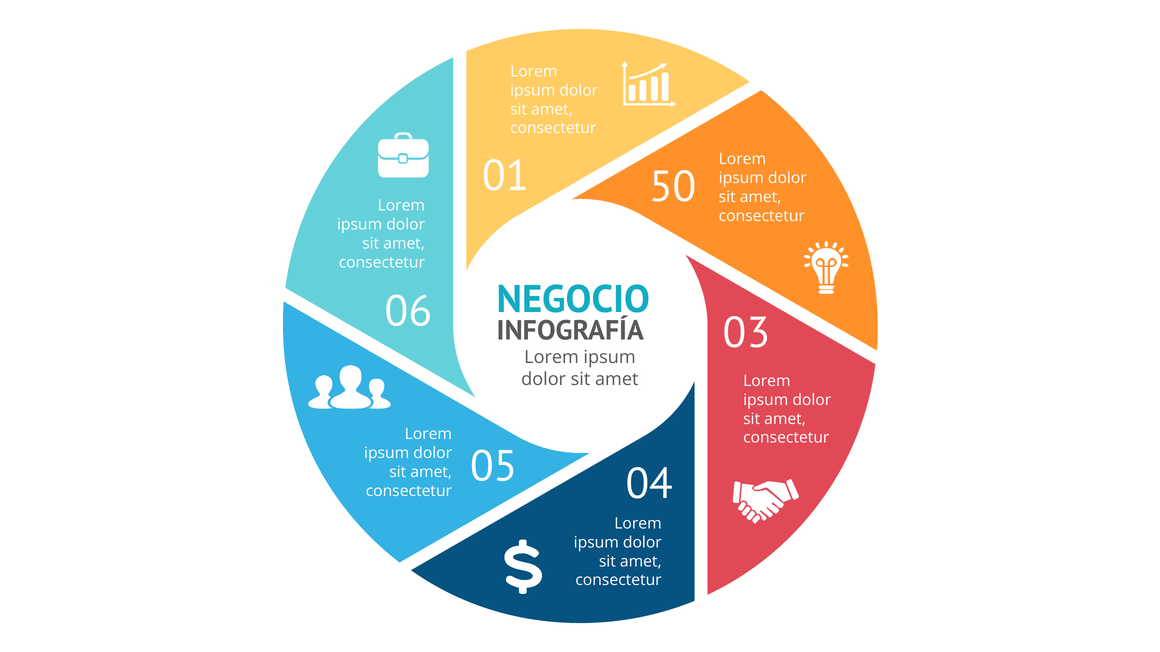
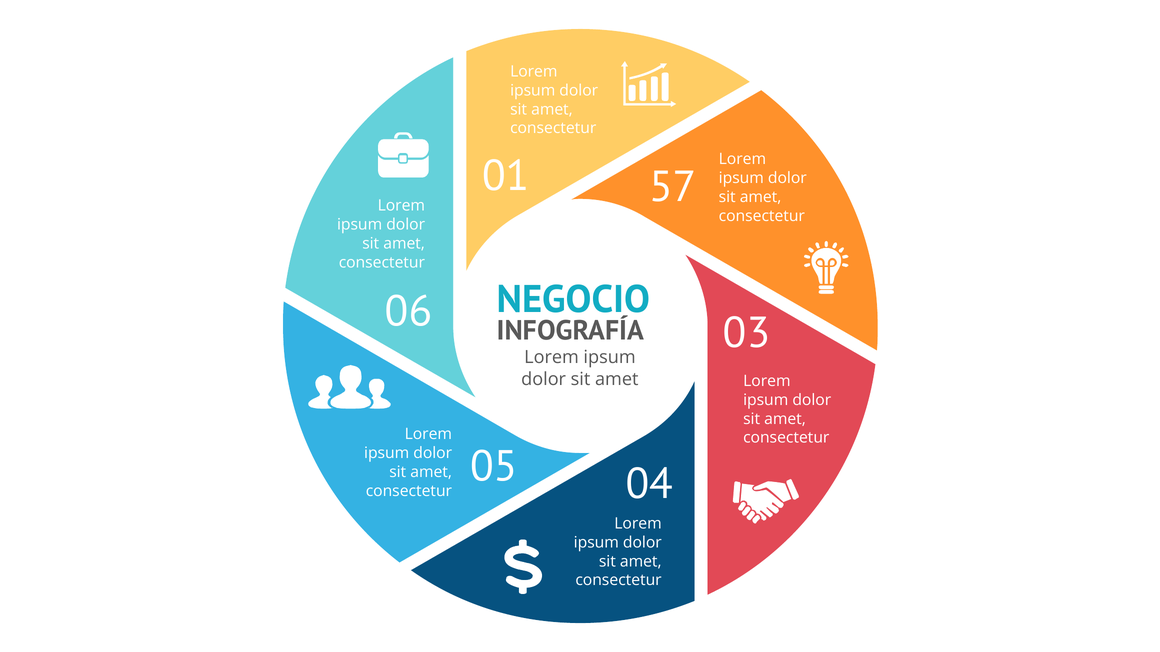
50: 50 -> 57 (673, 187)
